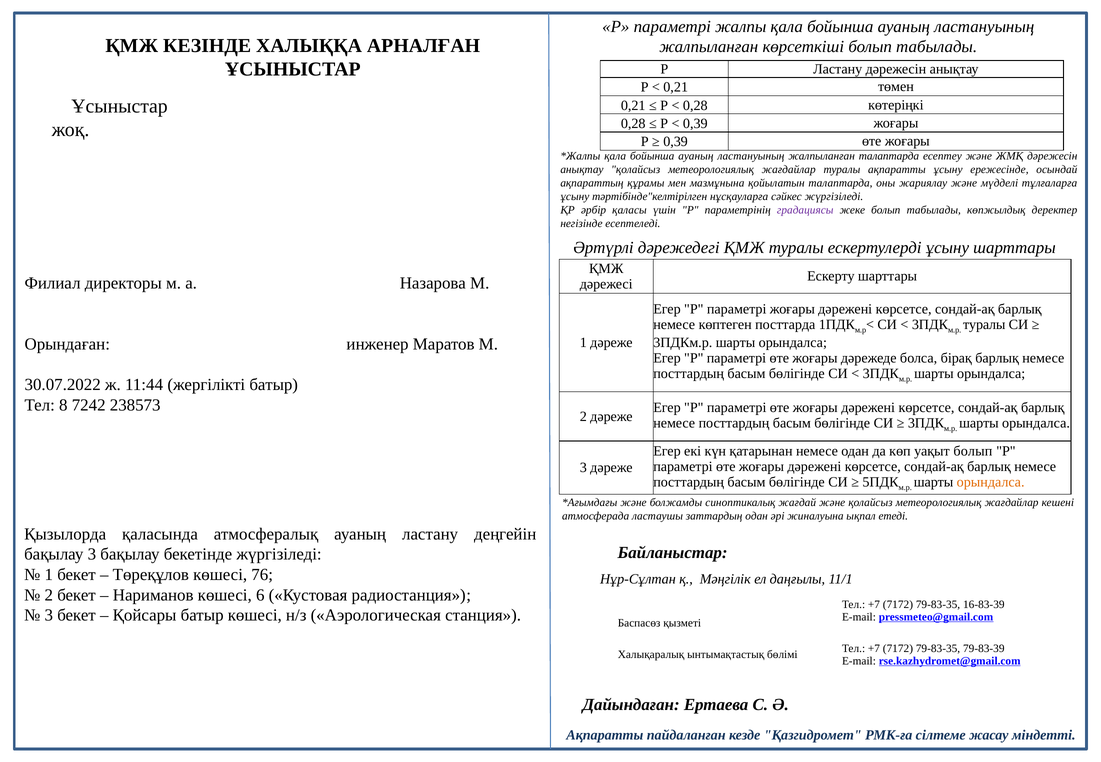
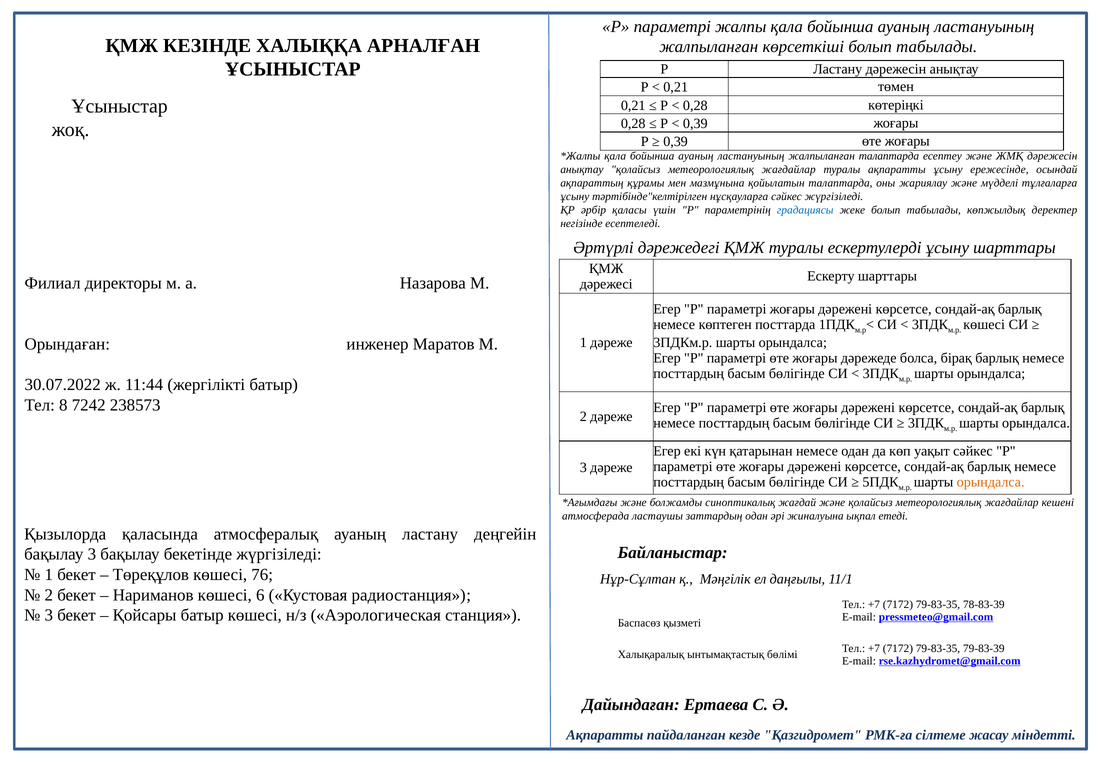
градациясы colour: purple -> blue (805, 210)
туралы: туралы -> көшесі (984, 325)
уақыт болып: болып -> сәйкес (973, 451)
16-83-39: 16-83-39 -> 78-83-39 (984, 604)
